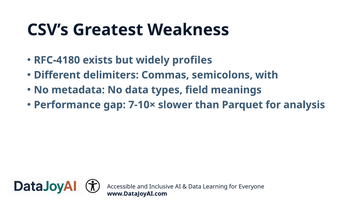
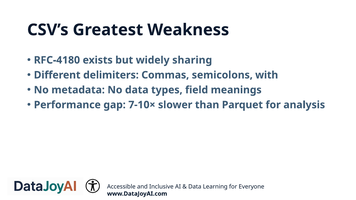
profiles: profiles -> sharing (192, 60)
